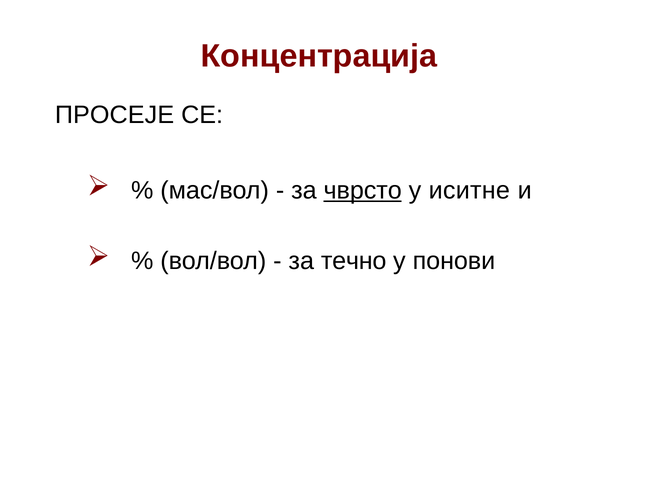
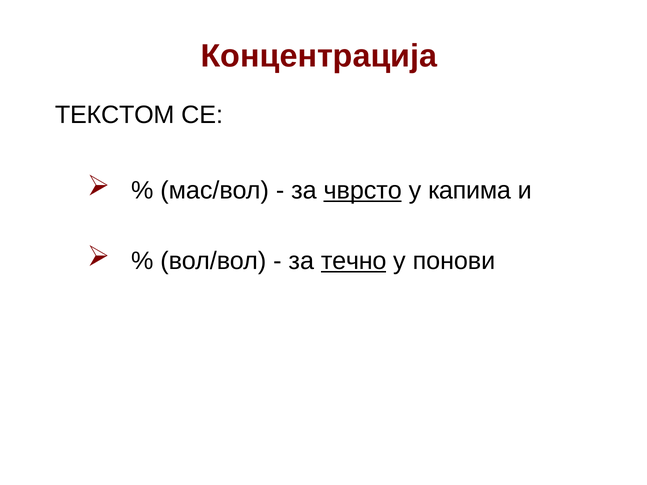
ПРОСЕЈЕ: ПРОСЕЈЕ -> ТЕКСТОМ (115, 115)
иситне: иситне -> капима (470, 191)
течно underline: none -> present (354, 261)
